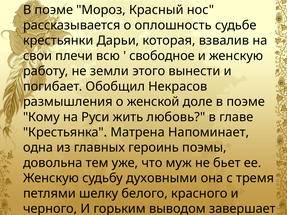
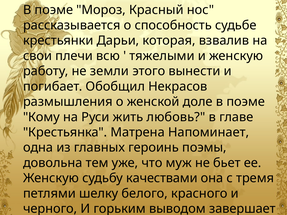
оплошность: оплошность -> способность (173, 25)
свободное: свободное -> тяжелыми (162, 56)
духовными: духовными -> качествами (162, 178)
